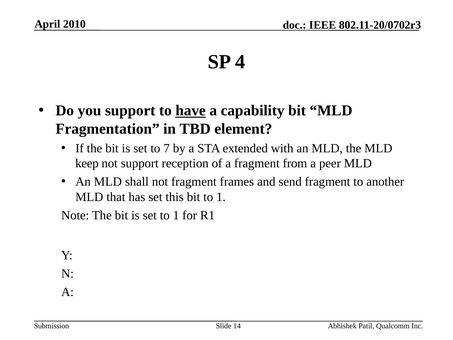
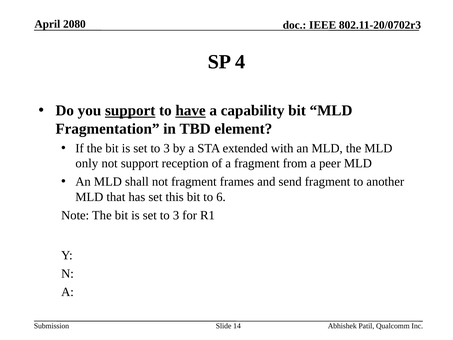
2010: 2010 -> 2080 (74, 24)
support underline: none -> present (130, 111)
7: 7 -> 3 (167, 148)
keep: keep -> only (87, 163)
bit to 1: 1 -> 6 (221, 197)
1: 1 -> 3 (176, 215)
